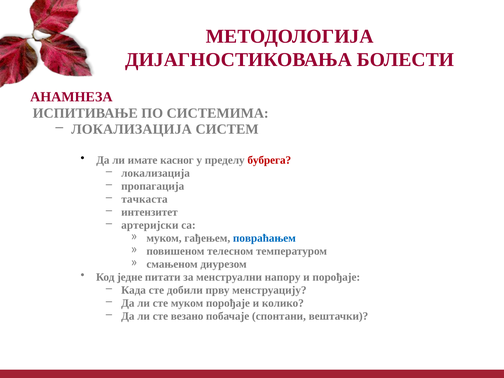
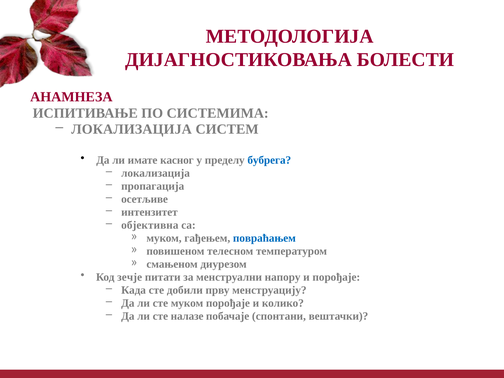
бубрега colour: red -> blue (269, 160)
тачкаста: тачкаста -> осетљиве (145, 199)
артеријски: артеријски -> објективна (150, 225)
једне: једне -> зечје (130, 277)
везано: везано -> налазе (187, 316)
